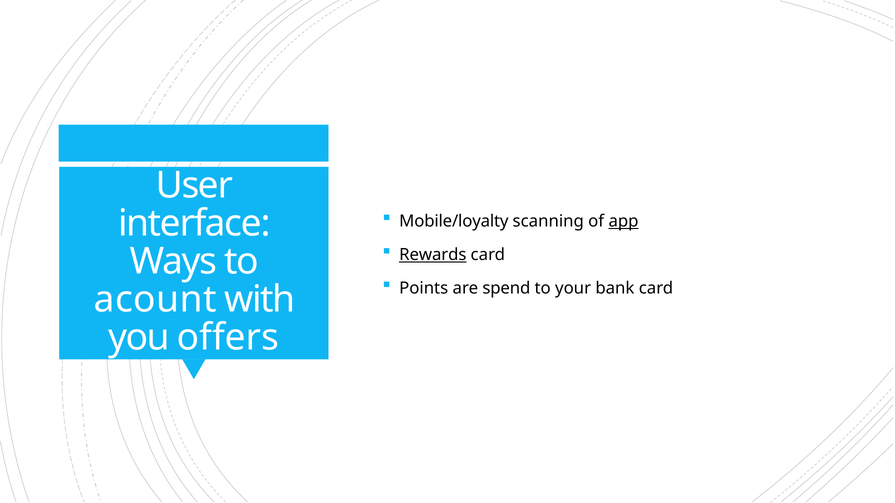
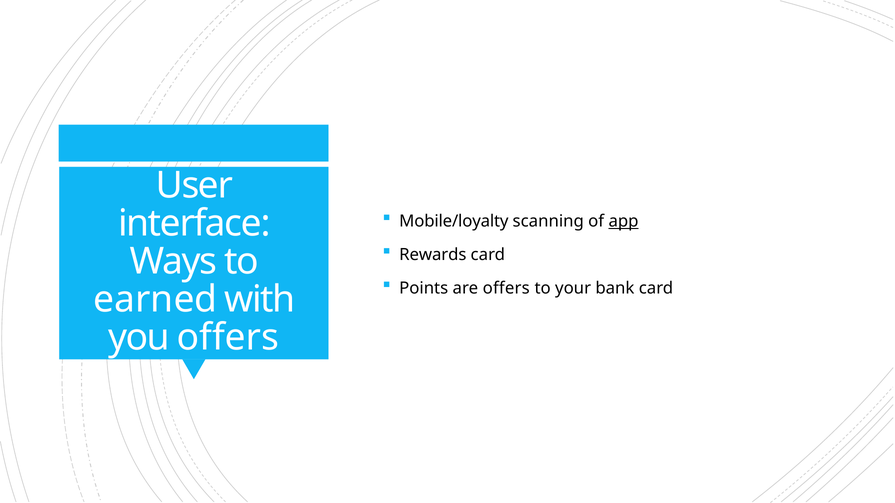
Rewards underline: present -> none (433, 255)
are spend: spend -> offers (506, 288)
acount: acount -> earned (155, 300)
